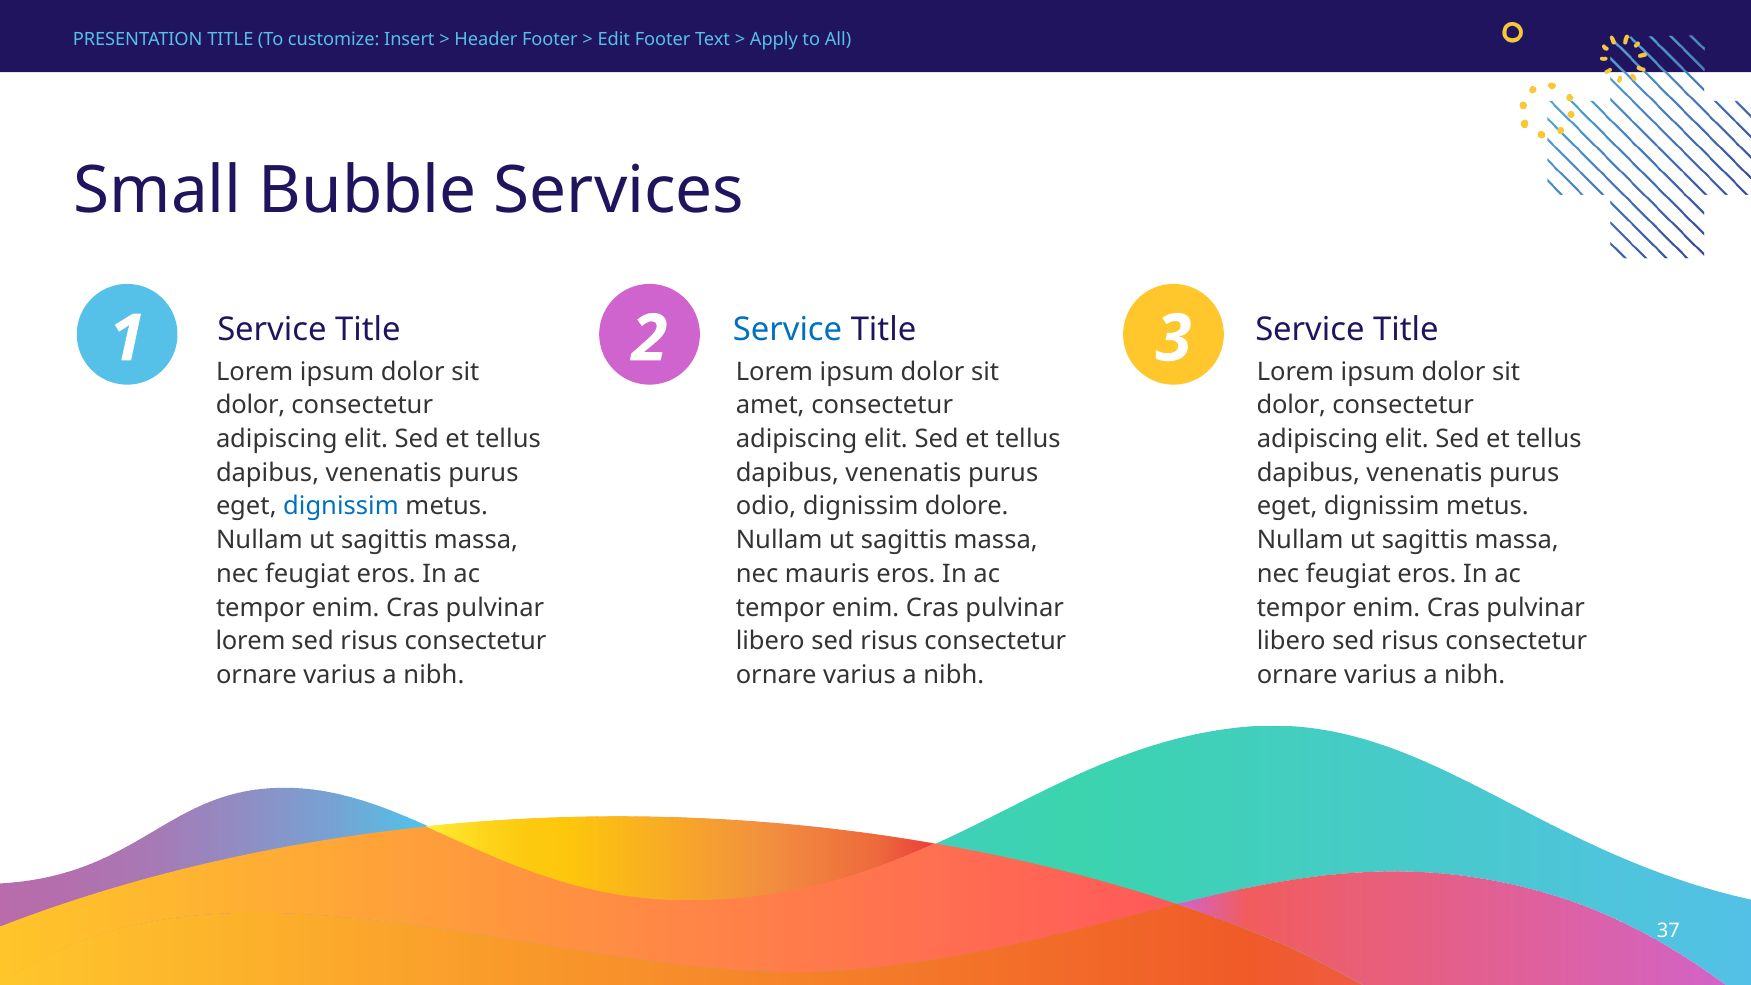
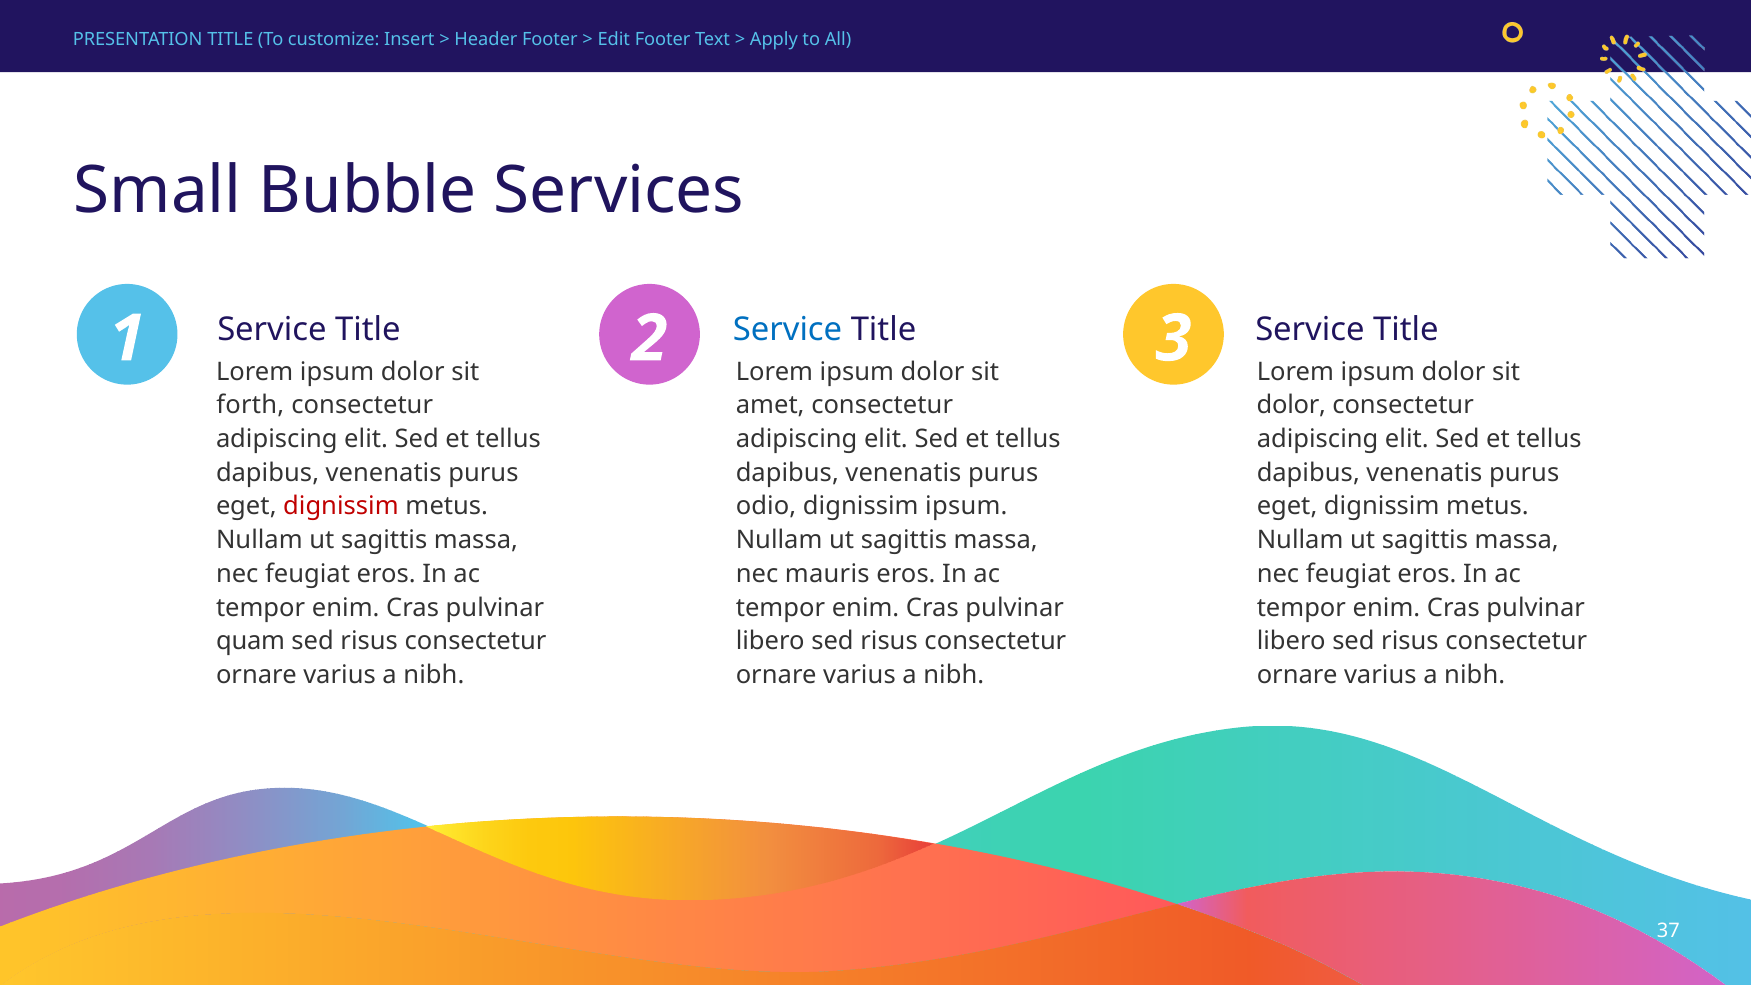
dolor: dolor -> forth (250, 405)
dignissim colour: blue -> red (341, 506)
dignissim dolore: dolore -> ipsum (966, 506)
lorem: lorem -> quam (251, 641)
